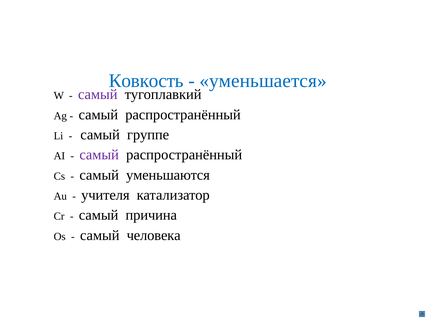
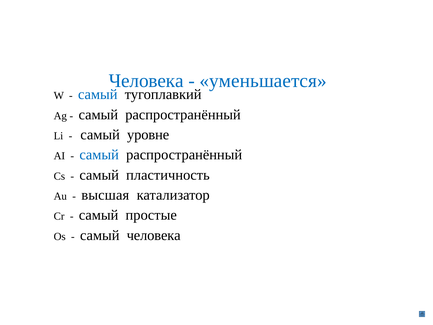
Ковкость: Ковкость -> Человека (146, 81)
самый colour: purple -> blue (98, 94)
группе: группе -> уровне (148, 135)
самый colour: purple -> blue (99, 155)
уменьшаются: уменьшаются -> пластичность (168, 175)
учителя: учителя -> высшая (105, 195)
причина: причина -> простые (151, 215)
